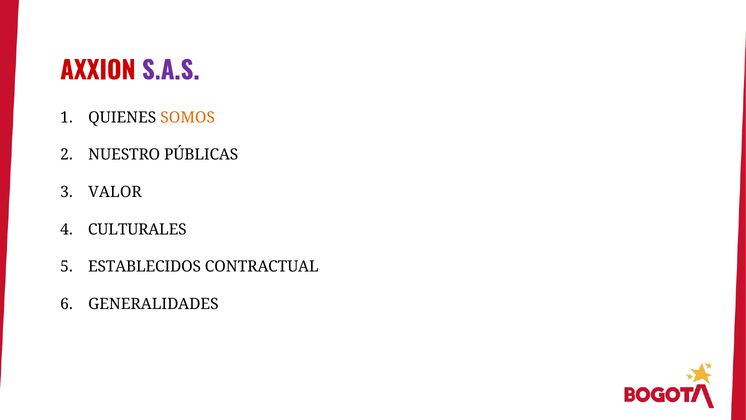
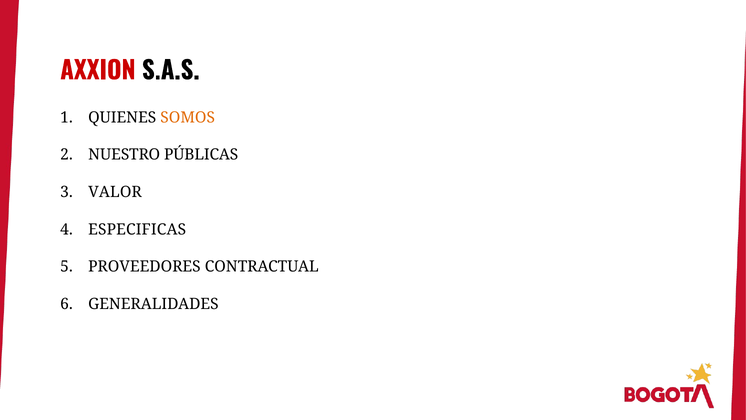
S.A.S colour: purple -> black (171, 71)
CULTURALES: CULTURALES -> ESPECIFICAS (137, 229)
ESTABLECIDOS: ESTABLECIDOS -> PROVEEDORES (144, 267)
